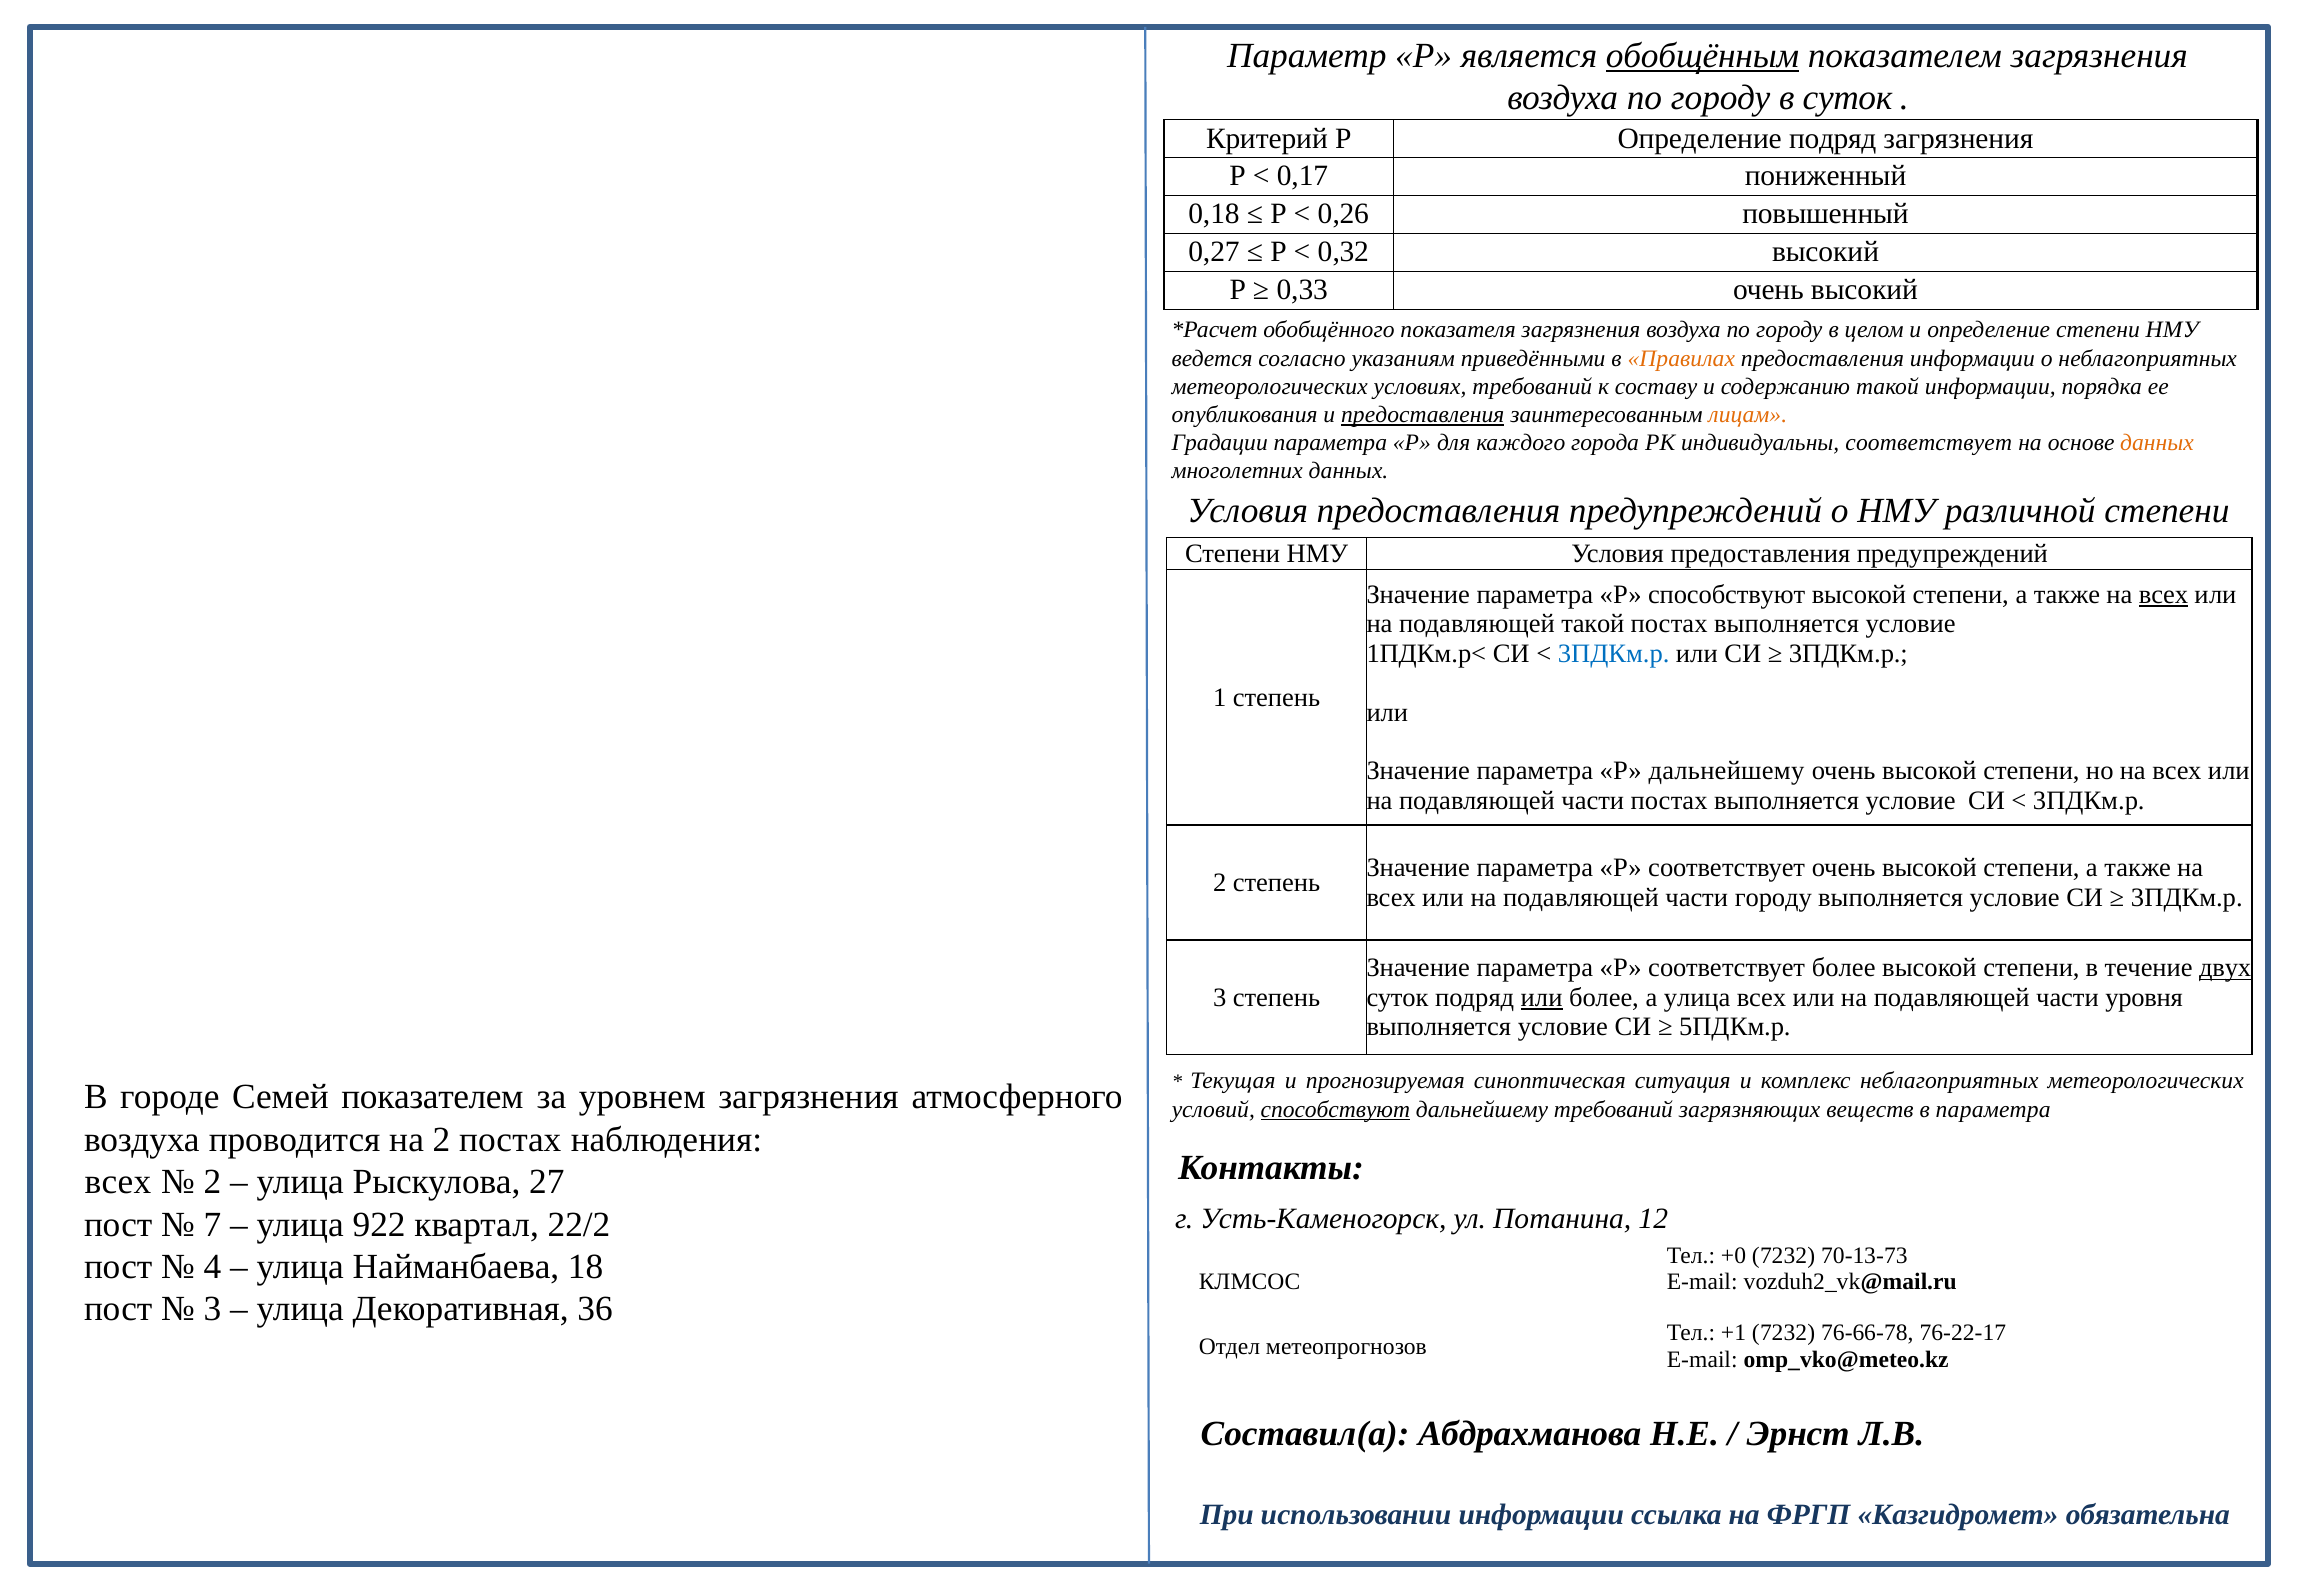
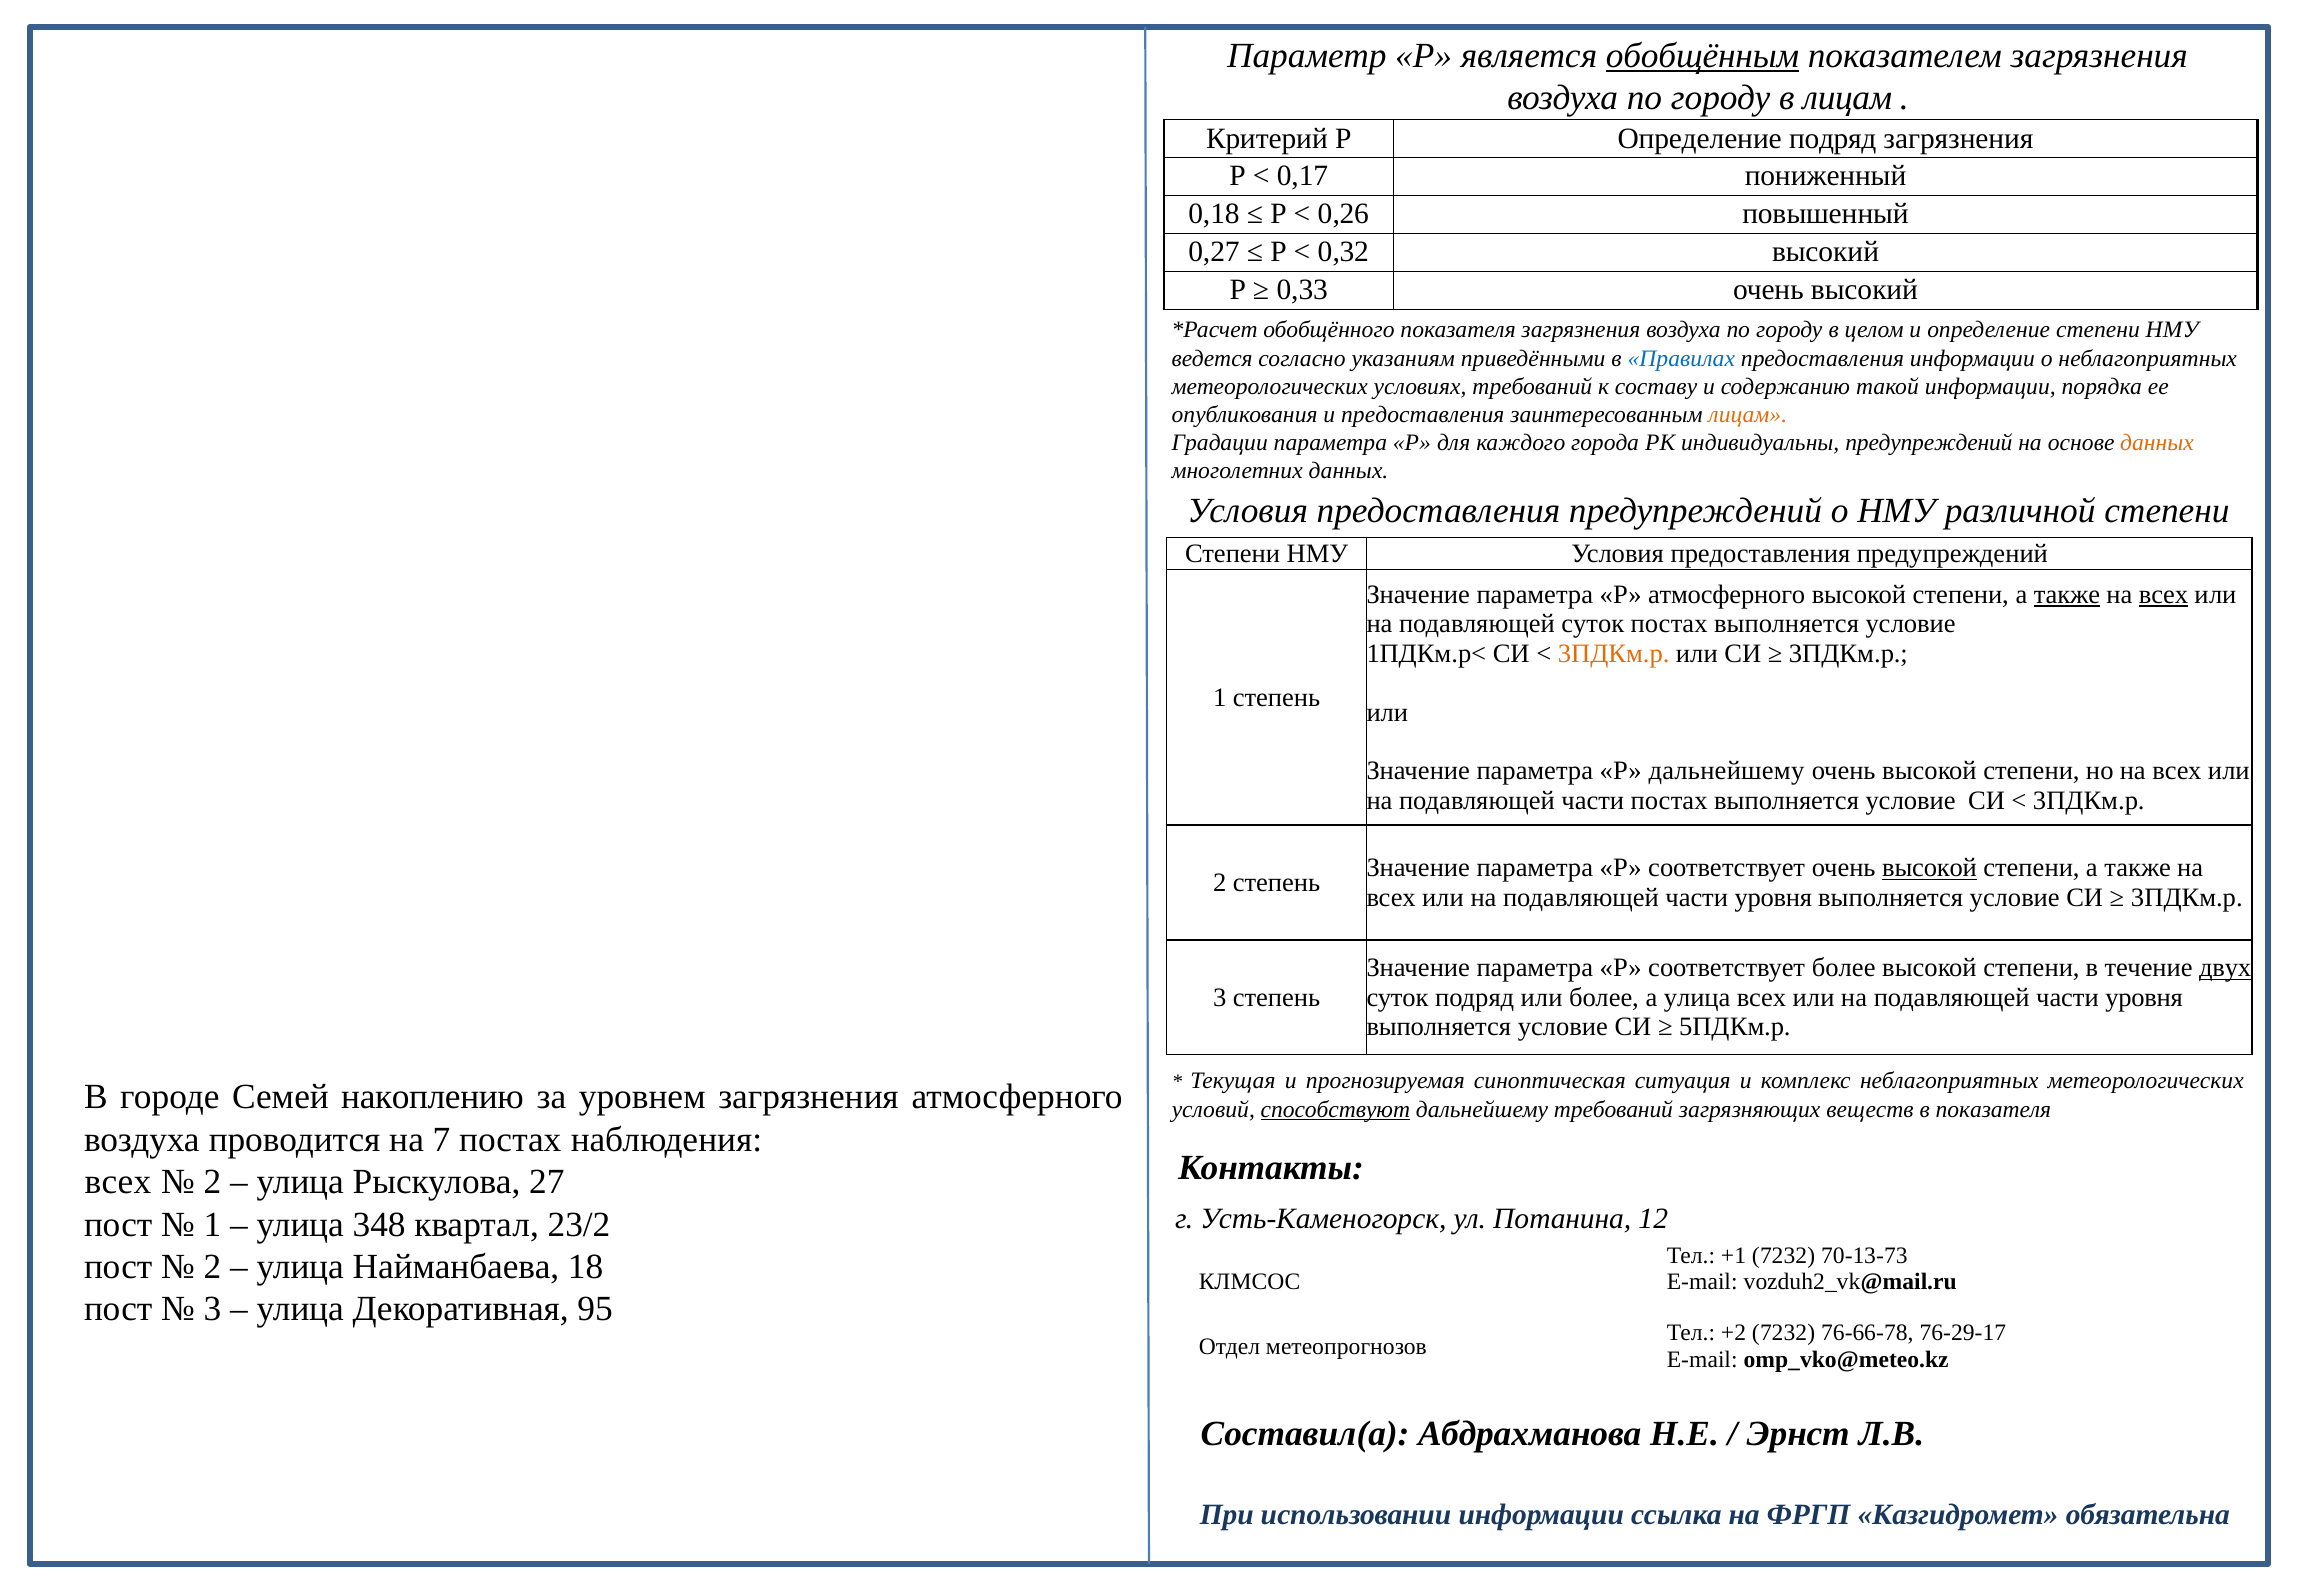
в суток: суток -> лицам (1847, 98)
Правилах colour: orange -> blue (1681, 358)
предоставления underline: present -> none (1423, 415)
индивидуальны соответствует: соответствует -> предупреждений (1929, 443)
Р способствуют: способствуют -> атмосферного (1727, 595)
также underline: none -> present (2067, 595)
подавляющей такой: такой -> суток (1593, 624)
3ПДКм.р colour: blue -> orange (1614, 653)
высокой underline: none -> present (1930, 868)
городу: городу -> уровня (1773, 897)
или underline: present -> none (1542, 998)
Семей показателем: показателем -> накоплению (432, 1097)
в параметра: параметра -> показателя (1993, 1109)
на 2: 2 -> 7 (441, 1140)
7: 7 -> 1 (212, 1224)
922: 922 -> 348 (379, 1224)
22/2: 22/2 -> 23/2 (579, 1224)
+0: +0 -> +1 (1734, 1255)
4: 4 -> 2 (212, 1267)
36: 36 -> 95 (595, 1309)
+1: +1 -> +2 (1734, 1333)
76-22-17: 76-22-17 -> 76-29-17 (1963, 1333)
